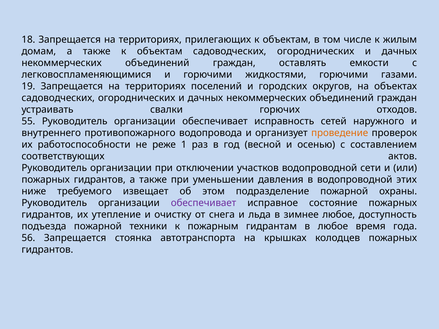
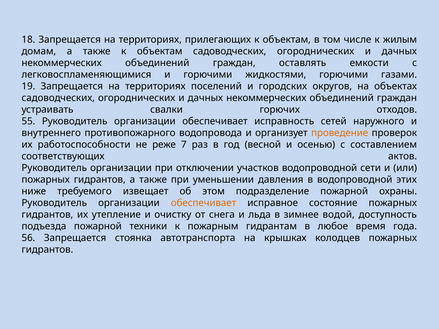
1: 1 -> 7 (184, 145)
обеспечивает colour: purple -> orange (204, 203)
зимнее любое: любое -> водой (339, 215)
